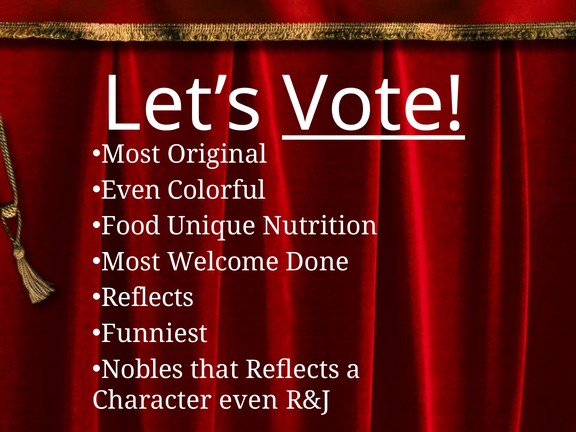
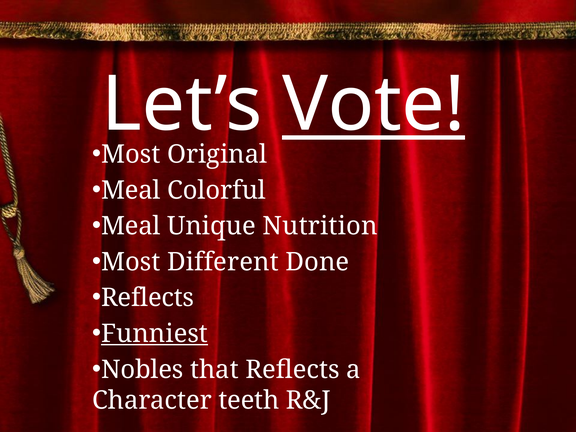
Even: Even -> Meal (131, 190)
Food: Food -> Meal (131, 226)
Welcome: Welcome -> Different (223, 262)
Funniest underline: none -> present (155, 334)
Character even: even -> teeth (249, 400)
